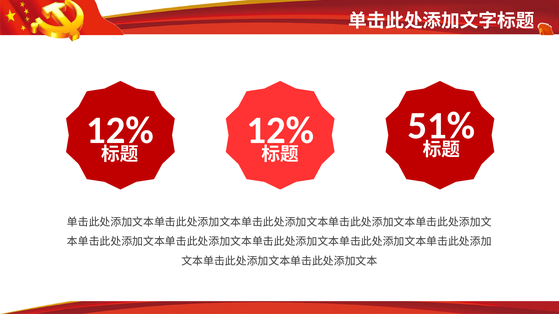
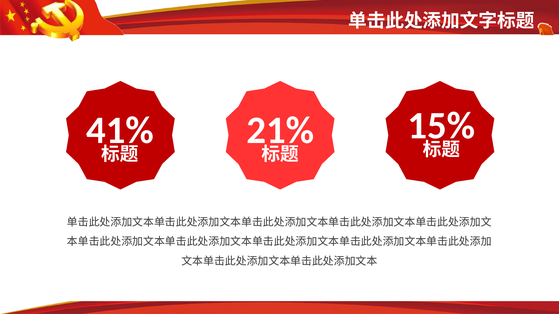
51%: 51% -> 15% (441, 126)
12%: 12% -> 41% (120, 131)
12%: 12% -> 21% (280, 131)
